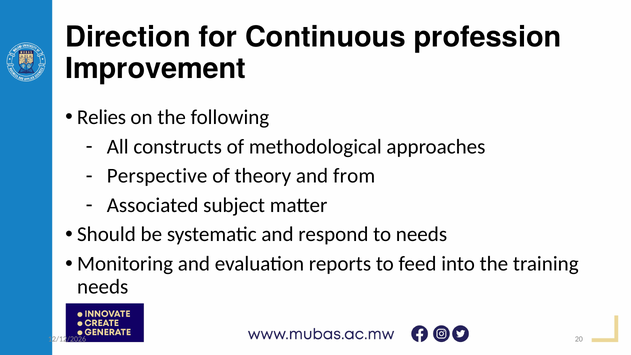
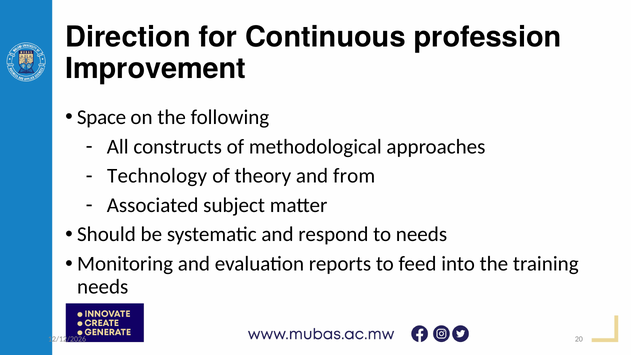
Relies: Relies -> Space (102, 117)
Perspective: Perspective -> Technology (157, 176)
